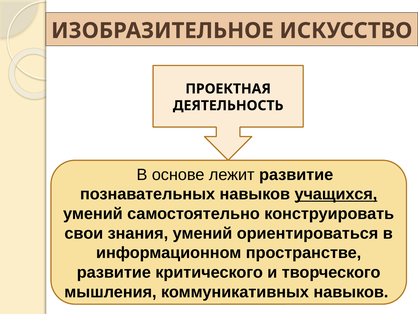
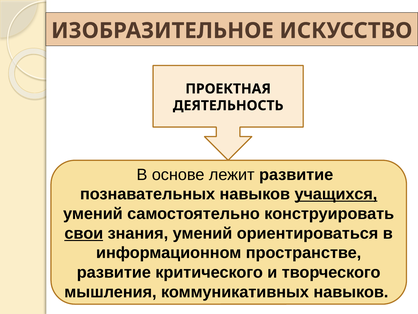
свои underline: none -> present (84, 233)
